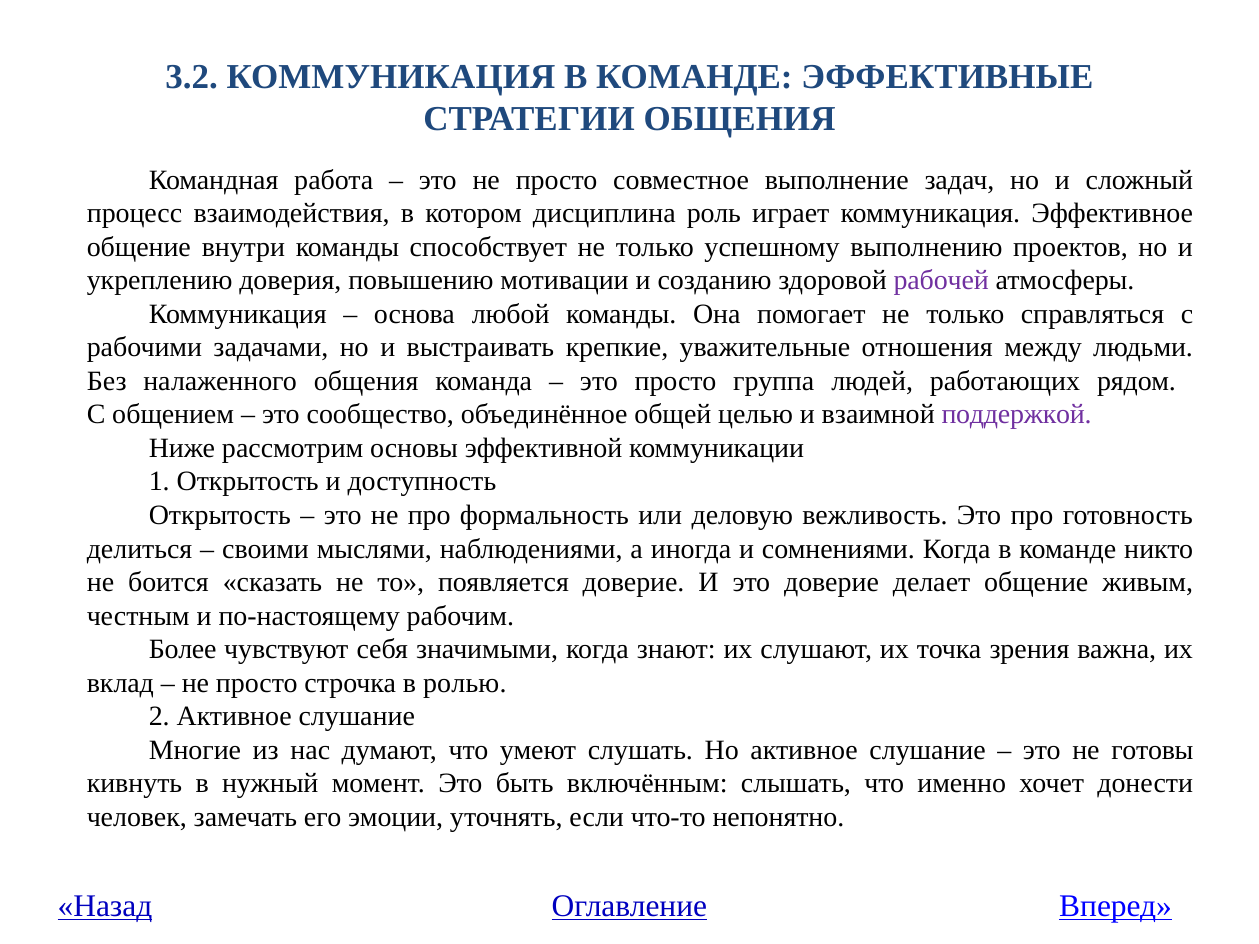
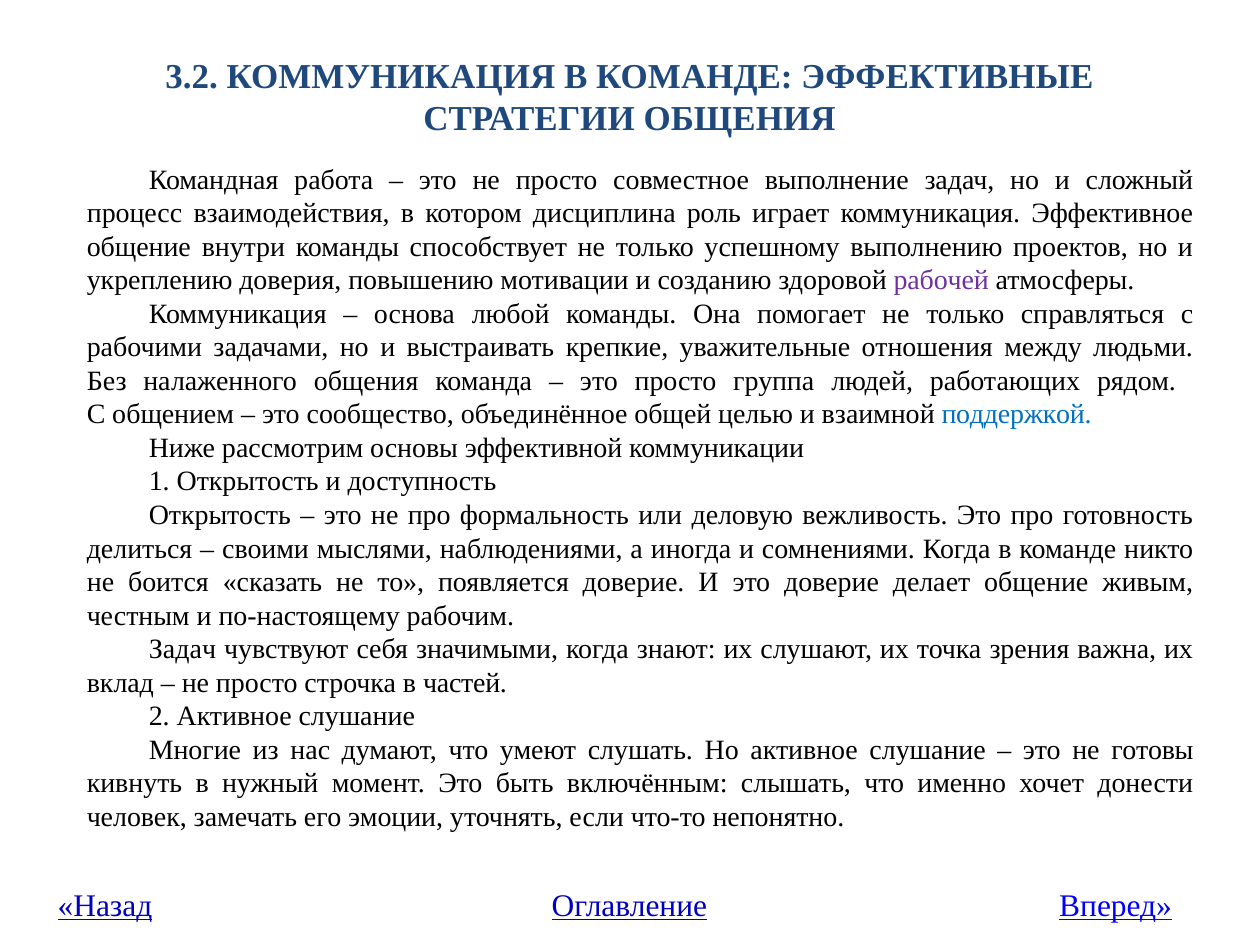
поддержкой colour: purple -> blue (1017, 415)
Более: Более -> Задач (182, 650)
ролью: ролью -> частей (465, 683)
